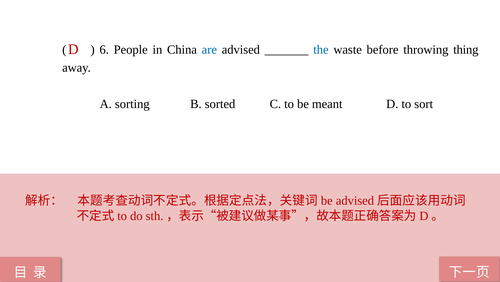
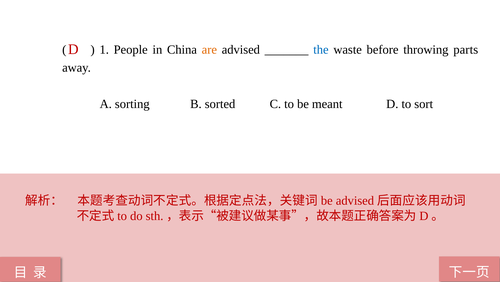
6: 6 -> 1 (104, 50)
are colour: blue -> orange (209, 50)
thing: thing -> parts (466, 50)
